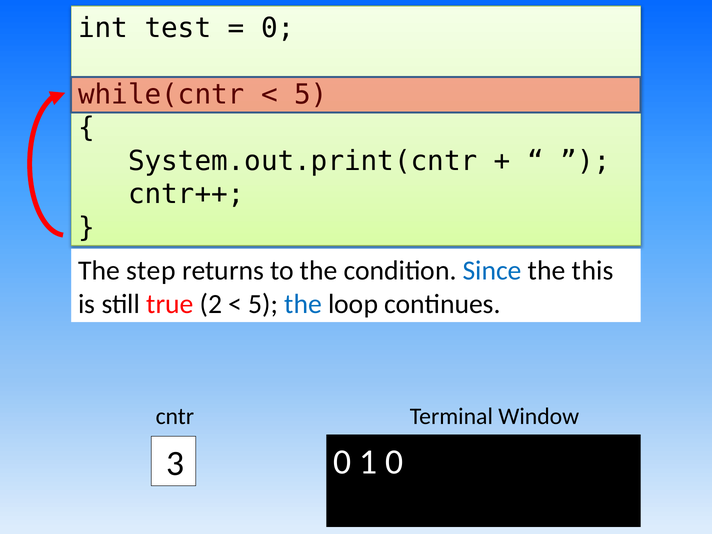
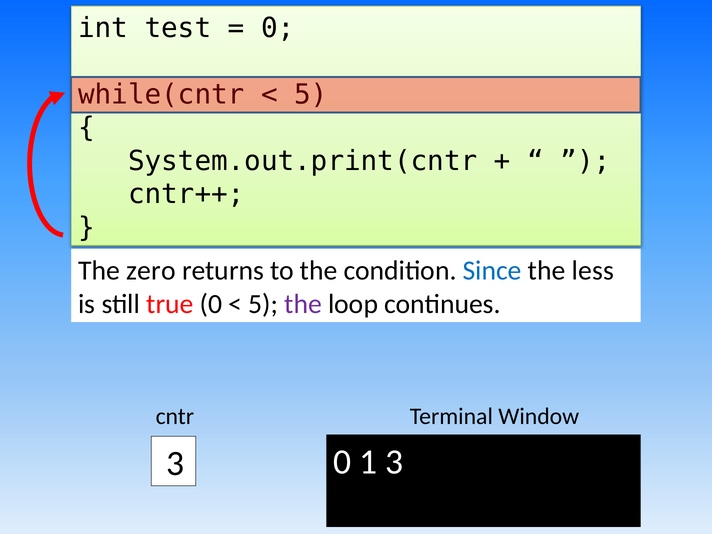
step: step -> zero (151, 271)
this: this -> less (593, 271)
true 2: 2 -> 0 (211, 304)
the colour: blue -> purple (303, 304)
1 0: 0 -> 3 (394, 462)
